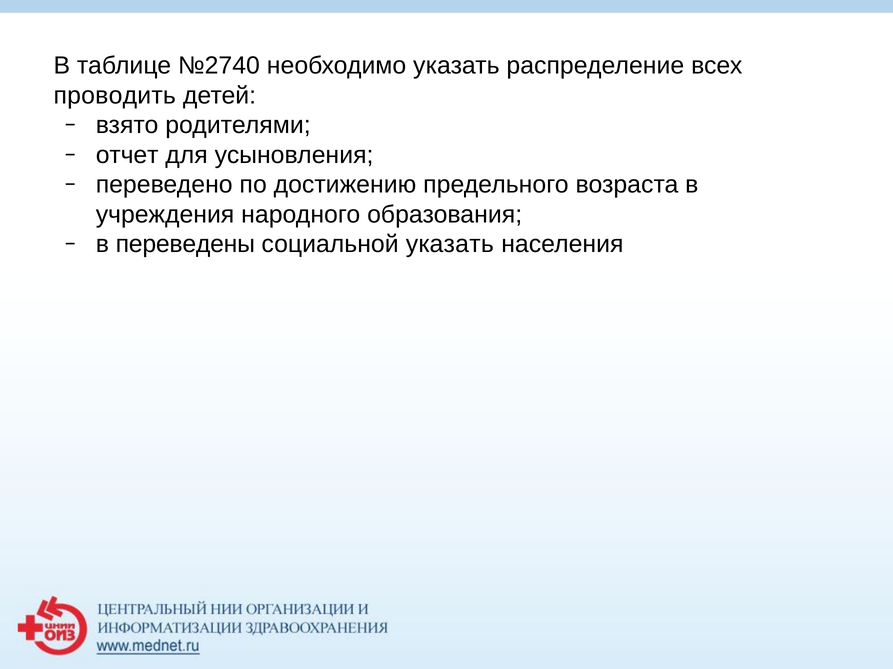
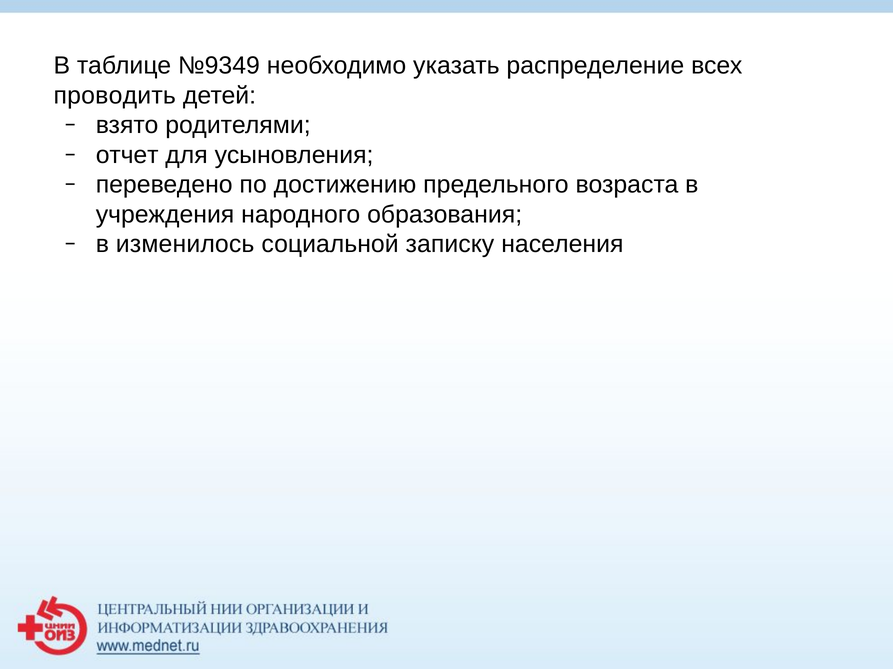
№2740: №2740 -> №9349 (219, 66)
переведены: переведены -> изменилось (185, 244)
социальной указать: указать -> записку (450, 244)
